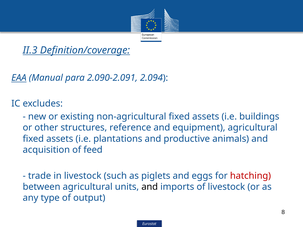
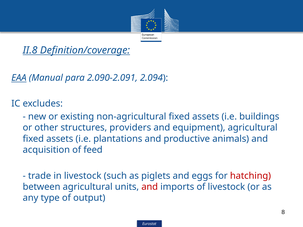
II.3: II.3 -> II.8 (30, 50)
reference: reference -> providers (130, 128)
and colour: black -> red (150, 187)
